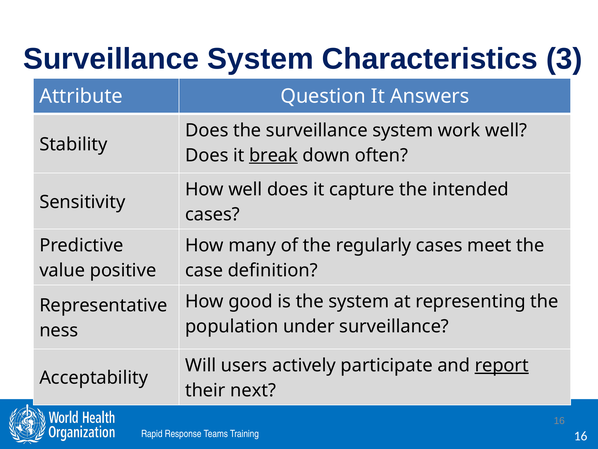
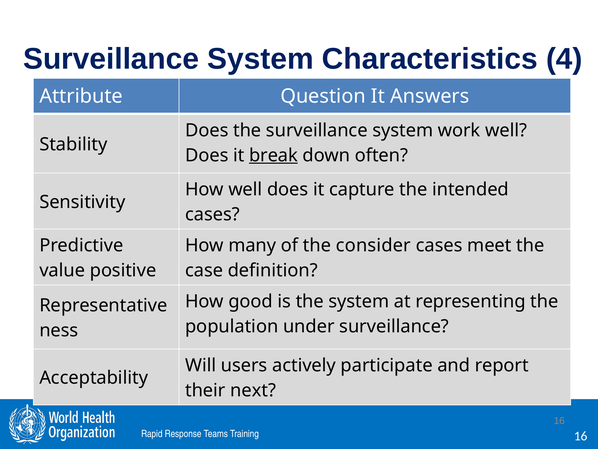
3: 3 -> 4 (564, 59)
regularly: regularly -> consider (373, 245)
report underline: present -> none (502, 365)
